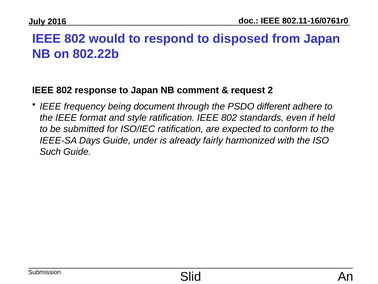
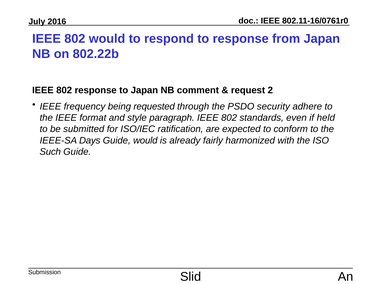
to disposed: disposed -> response (241, 39)
document: document -> requested (154, 106)
different: different -> security (273, 106)
style ratification: ratification -> paragraph (172, 118)
Guide under: under -> would (145, 140)
